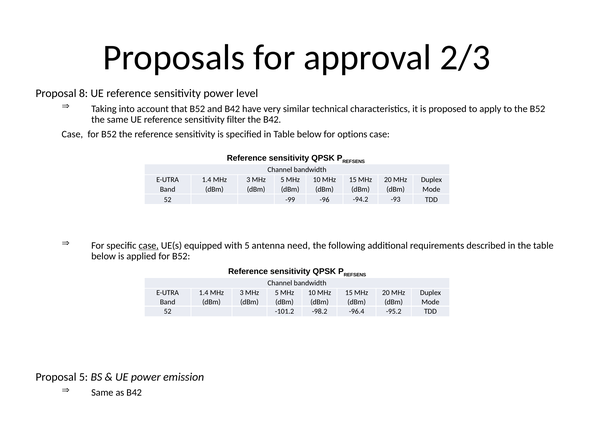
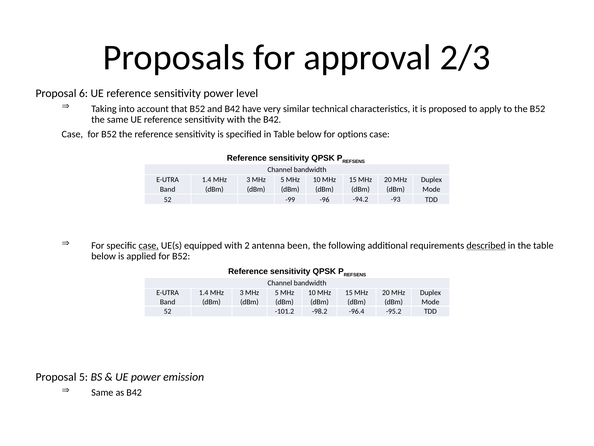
8: 8 -> 6 (84, 93)
sensitivity filter: filter -> with (236, 119)
with 5: 5 -> 2 (247, 245)
need: need -> been (299, 245)
described underline: none -> present (486, 245)
